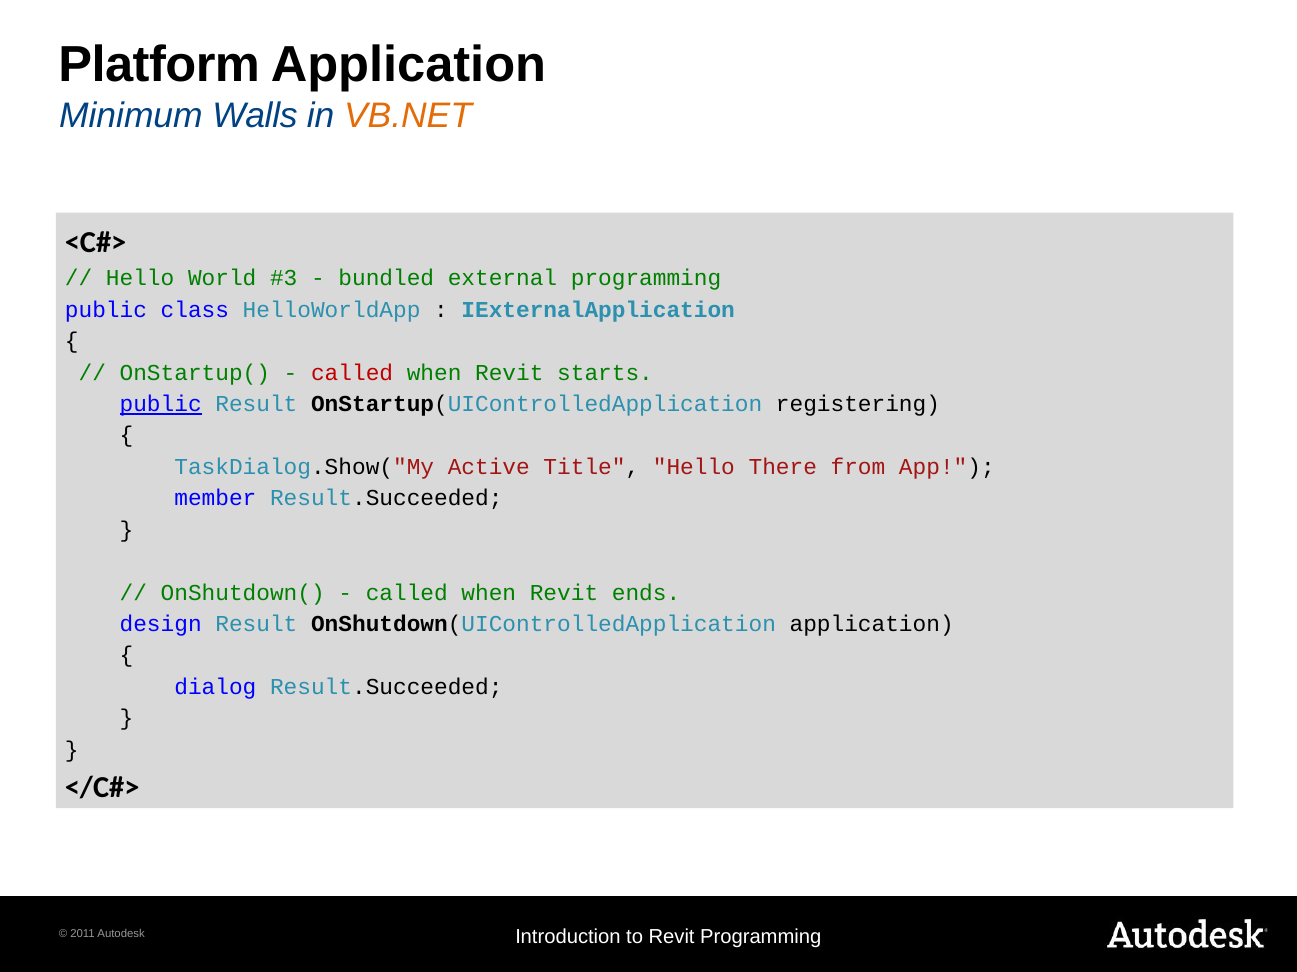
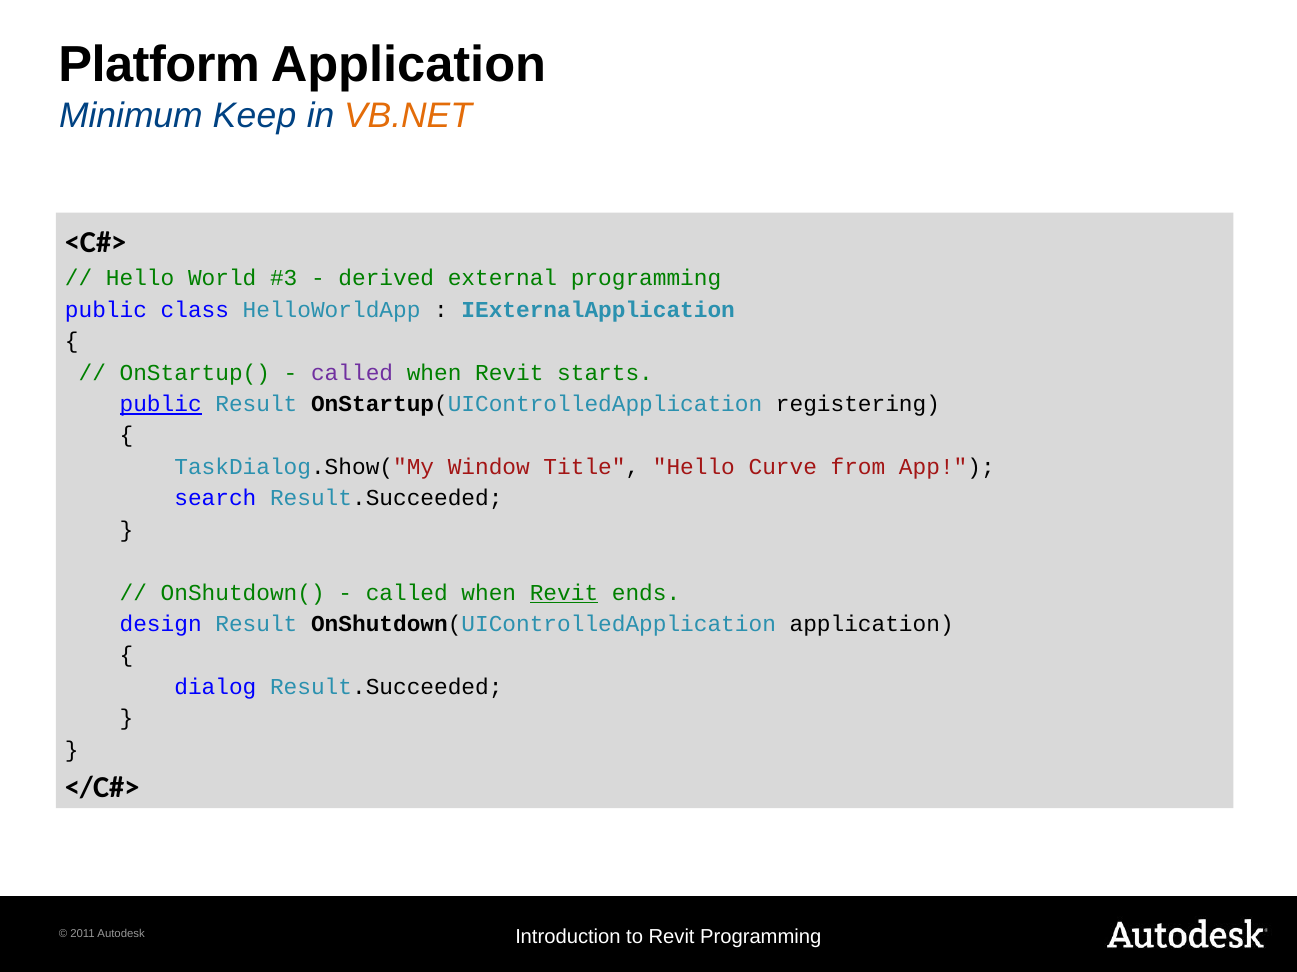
Walls: Walls -> Keep (255, 116)
bundled: bundled -> derived (386, 279)
called colour: red -> purple (352, 373)
Active: Active -> Window (489, 467)
There: There -> Curve (783, 467)
member: member -> search (215, 499)
Revit underline: none -> present (564, 593)
